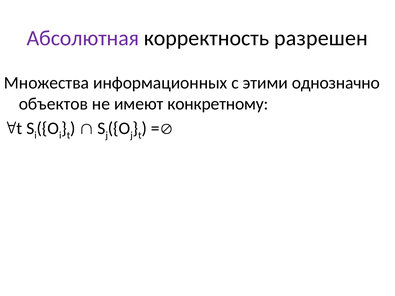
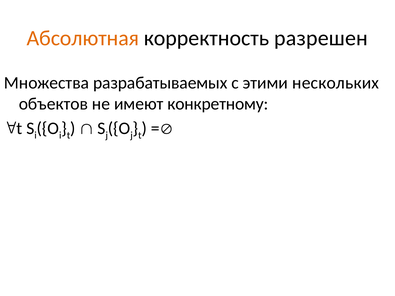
Абсолютная colour: purple -> orange (83, 38)
информационных: информационных -> разрабатываемых (160, 83)
однозначно: однозначно -> нескольких (336, 83)
